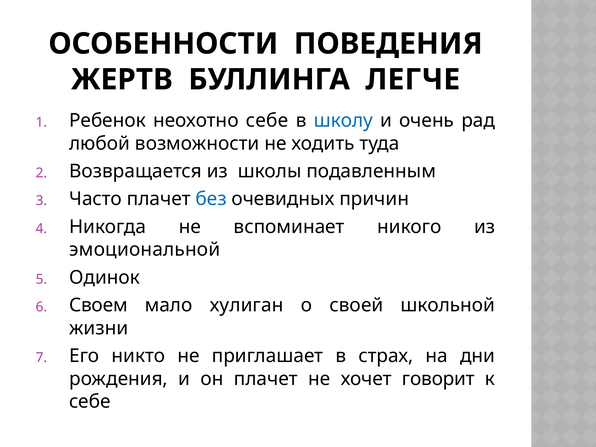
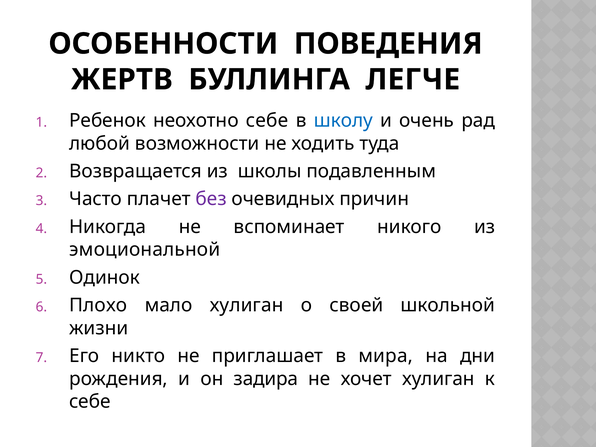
без colour: blue -> purple (211, 199)
Своем: Своем -> Плохо (98, 305)
страх: страх -> мира (386, 356)
он плачет: плачет -> задира (266, 379)
хочет говорит: говорит -> хулиган (438, 379)
